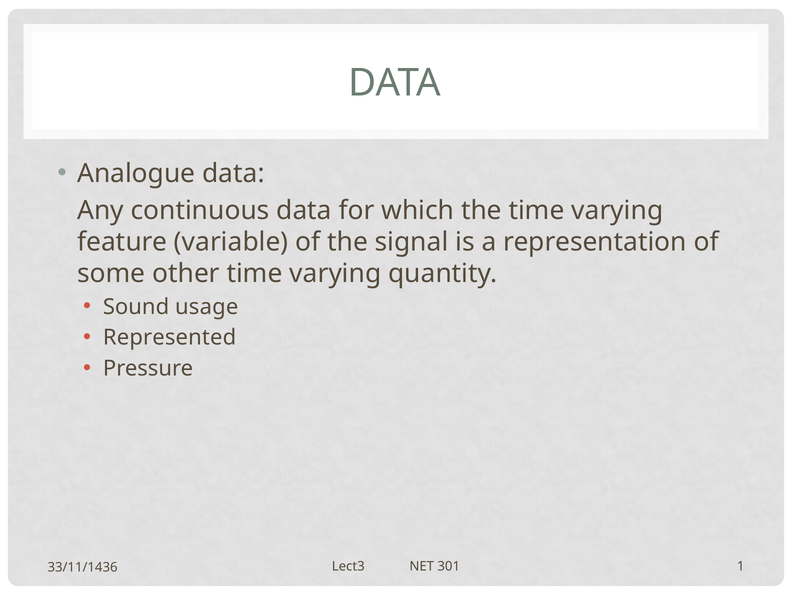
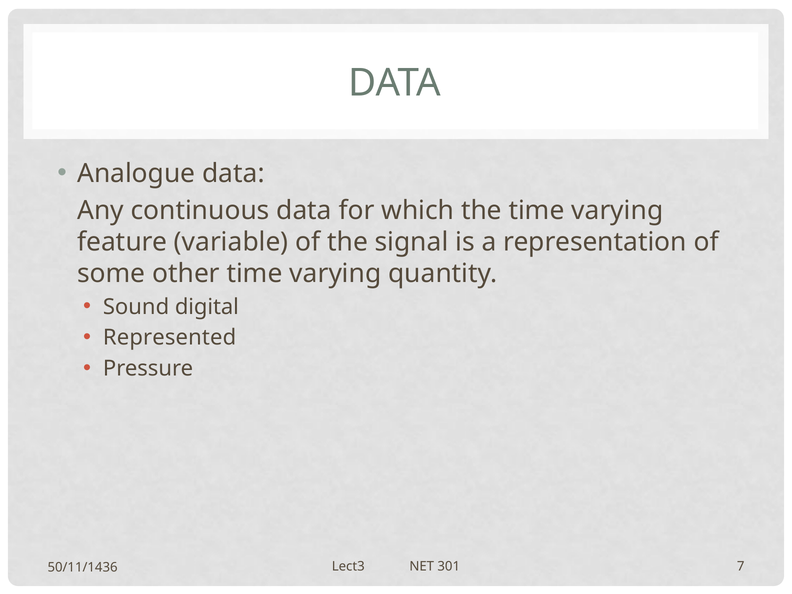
usage: usage -> digital (207, 307)
1: 1 -> 7 (741, 566)
33/11/1436: 33/11/1436 -> 50/11/1436 (83, 567)
